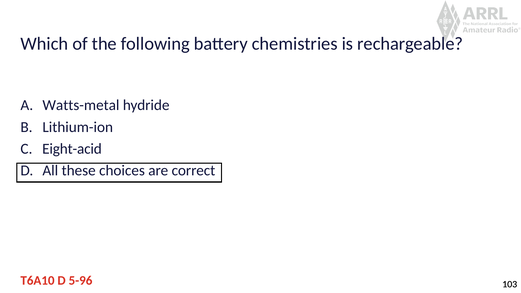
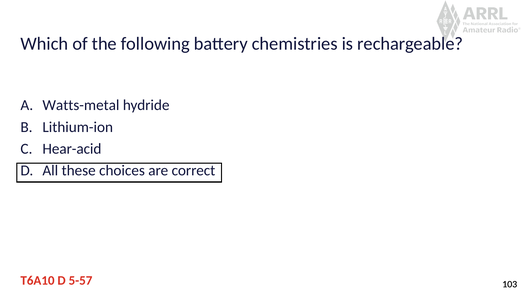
Eight-acid: Eight-acid -> Hear-acid (72, 149)
5-96: 5-96 -> 5-57 (81, 281)
